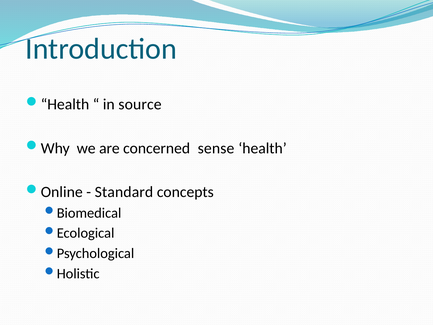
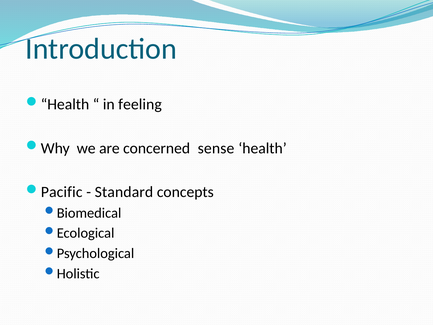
source: source -> feeling (140, 104)
Online: Online -> Pacific (62, 192)
